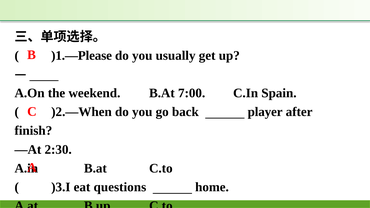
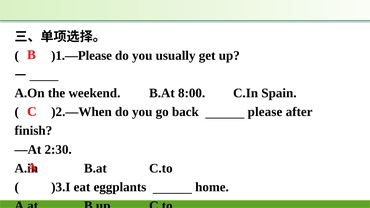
7:00: 7:00 -> 8:00 (192, 93)
player: player -> please (265, 112)
questions: questions -> eggplants (120, 187)
